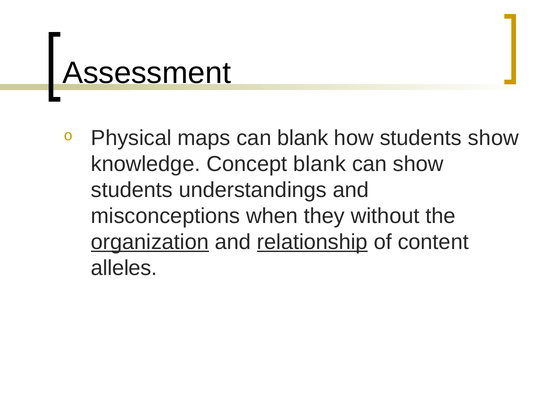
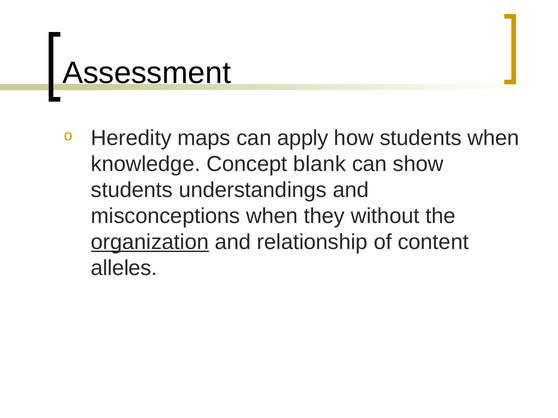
Physical: Physical -> Heredity (131, 138)
can blank: blank -> apply (303, 138)
students show: show -> when (493, 138)
relationship underline: present -> none (312, 242)
